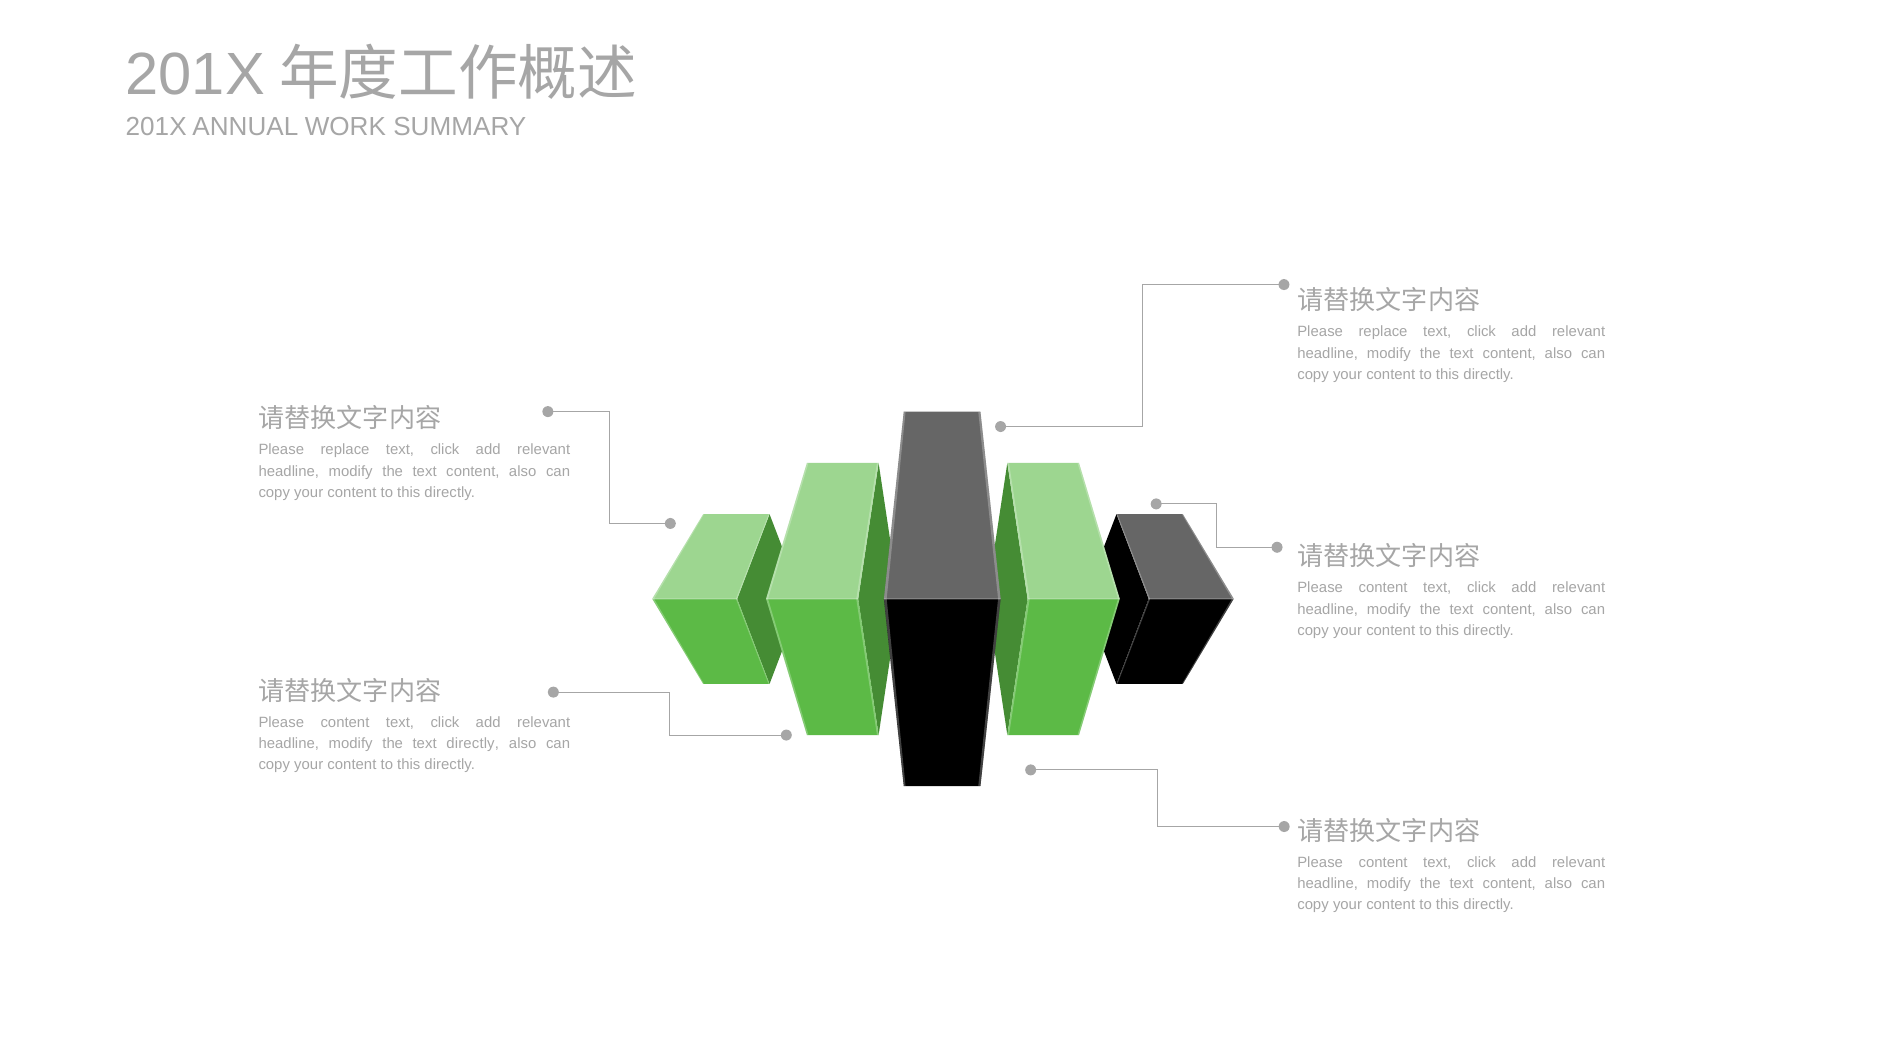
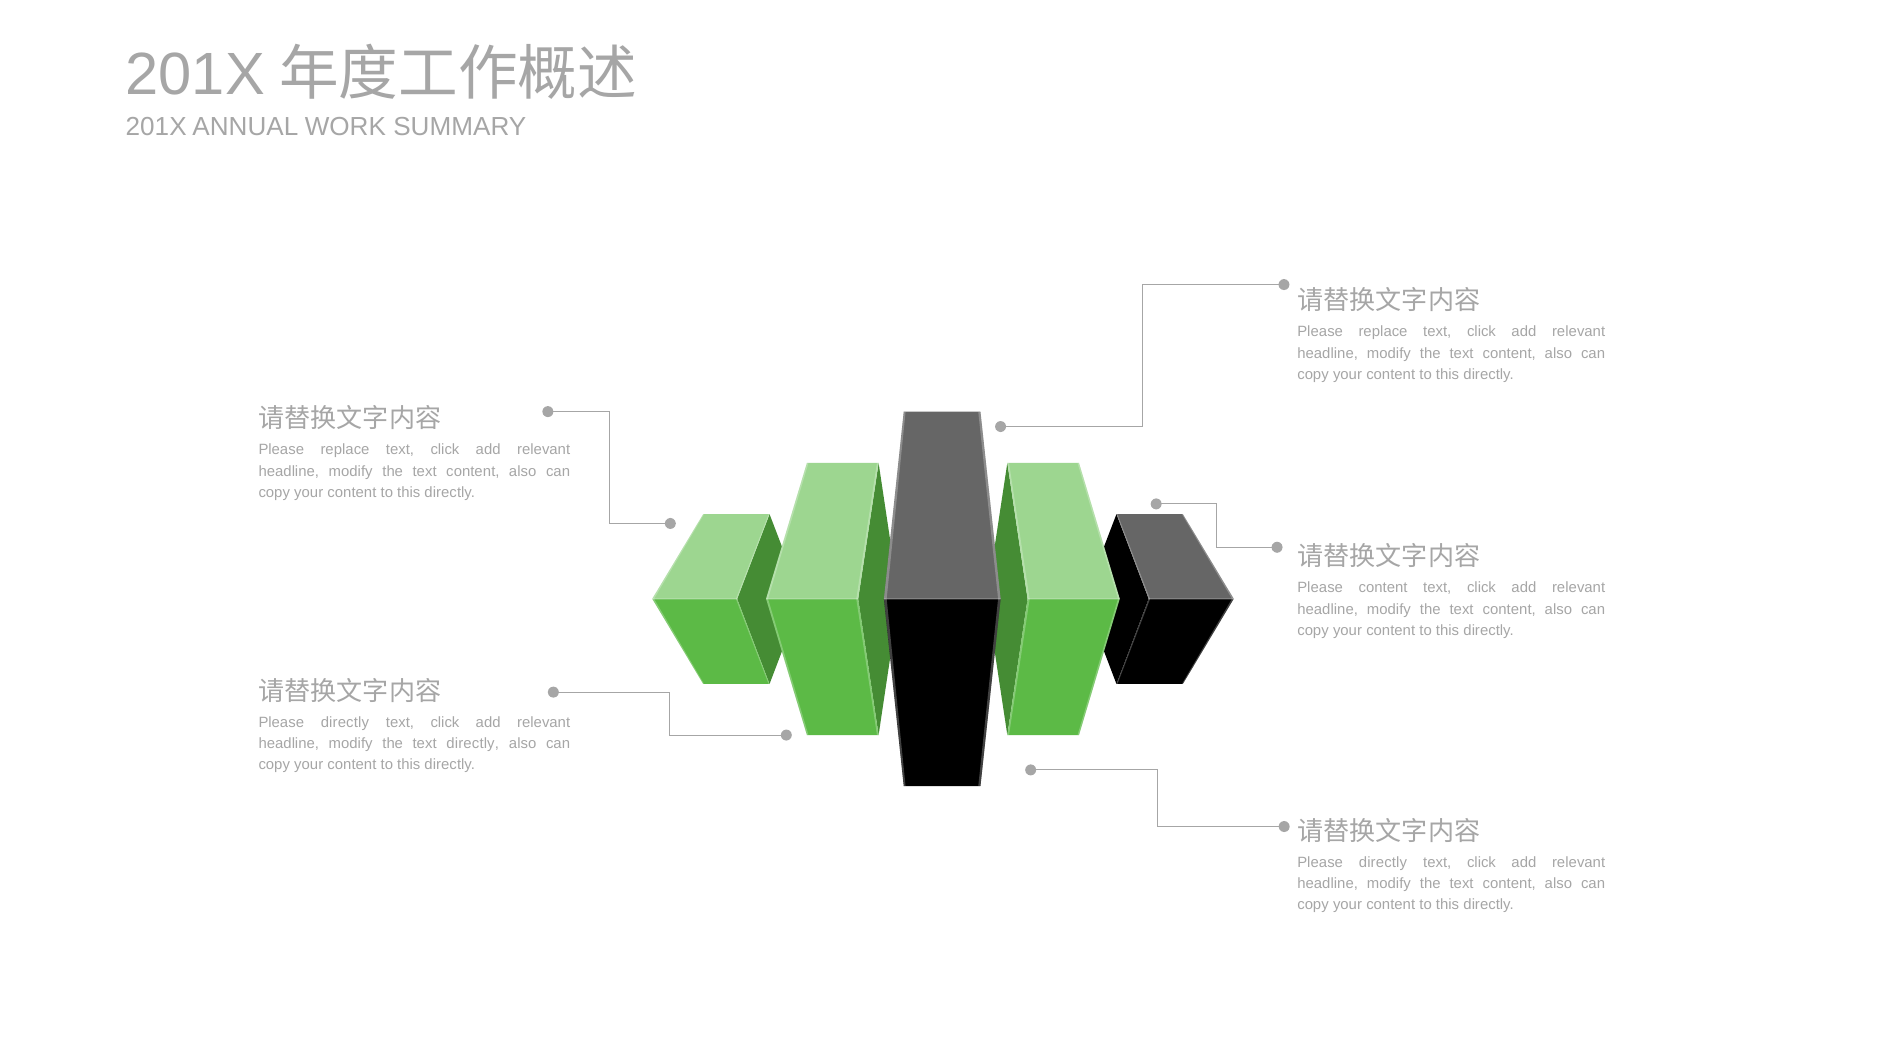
content: content -> directly (345, 722)
content: content -> directly (1383, 862)
